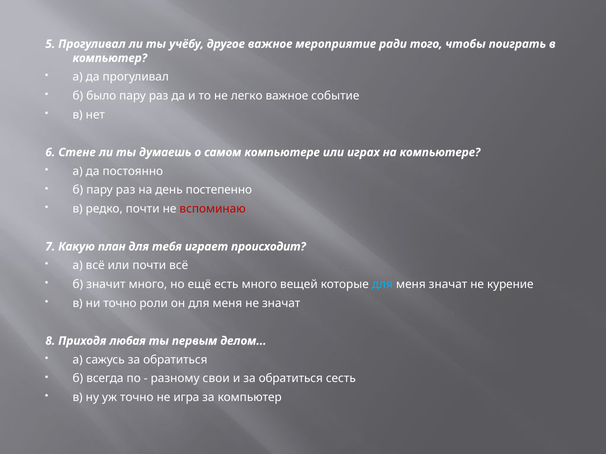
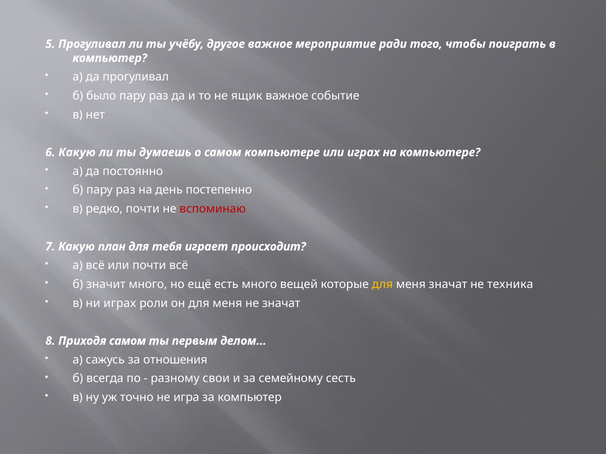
легко: легко -> ящик (247, 96)
6 Стене: Стене -> Какую (77, 153)
для colour: light blue -> yellow (382, 285)
курение: курение -> техника (510, 285)
ни точно: точно -> играх (120, 304)
Приходя любая: любая -> самом (128, 341)
сажусь за обратиться: обратиться -> отношения (175, 360)
и за обратиться: обратиться -> семейному (291, 379)
